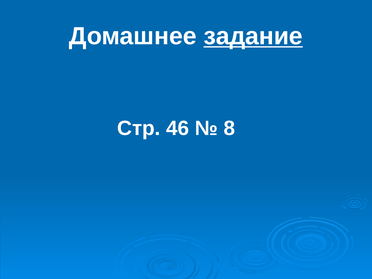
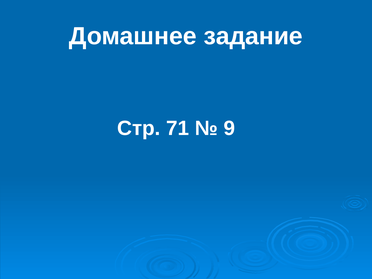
задание underline: present -> none (253, 36)
46: 46 -> 71 (178, 128)
8: 8 -> 9 (229, 128)
